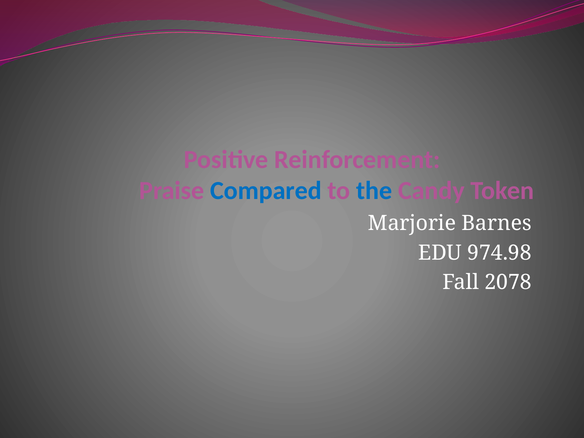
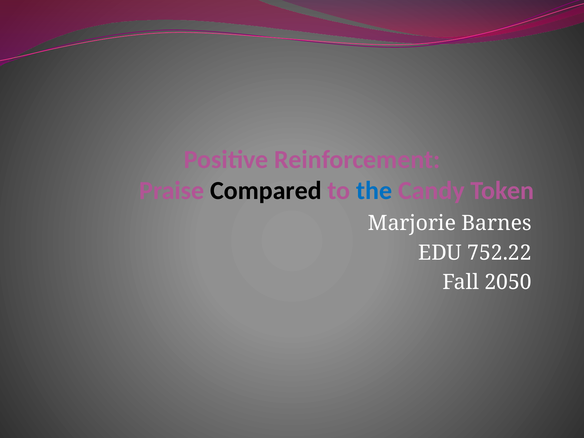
Compared colour: blue -> black (266, 191)
974.98: 974.98 -> 752.22 (499, 253)
2078: 2078 -> 2050 (508, 282)
